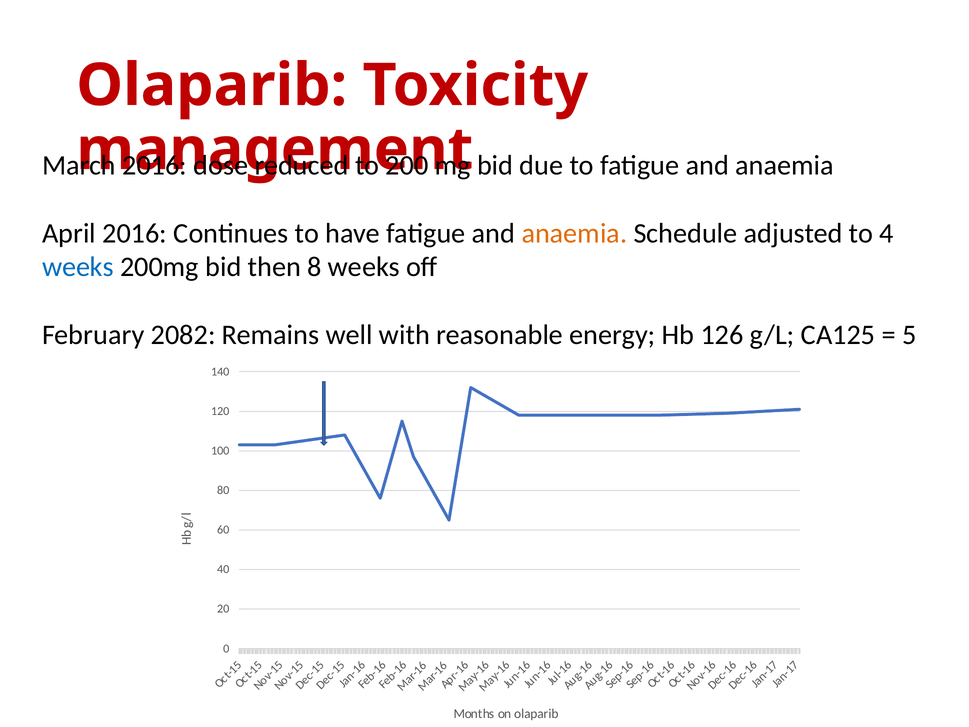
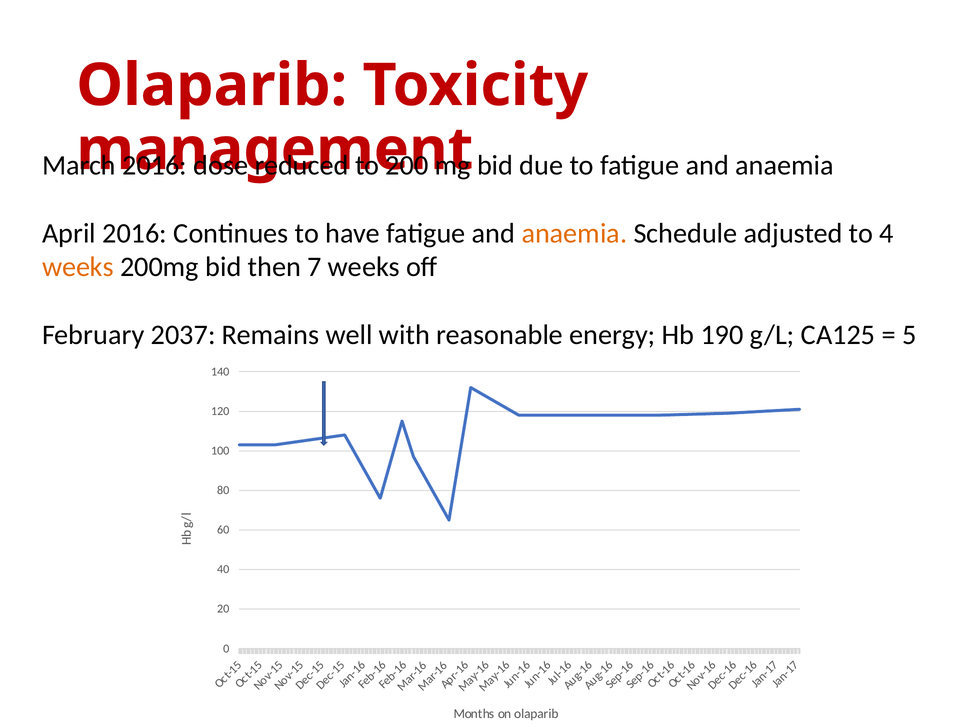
weeks colour: blue -> orange (78, 267)
then 8: 8 -> 7 (314, 267)
2082: 2082 -> 2037 (183, 335)
126: 126 -> 190 (722, 335)
